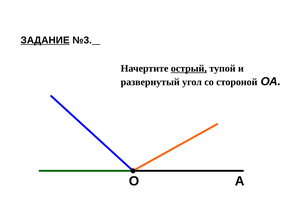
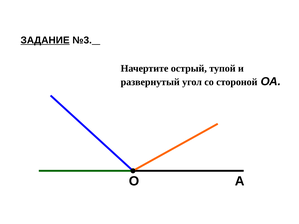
острый underline: present -> none (189, 68)
